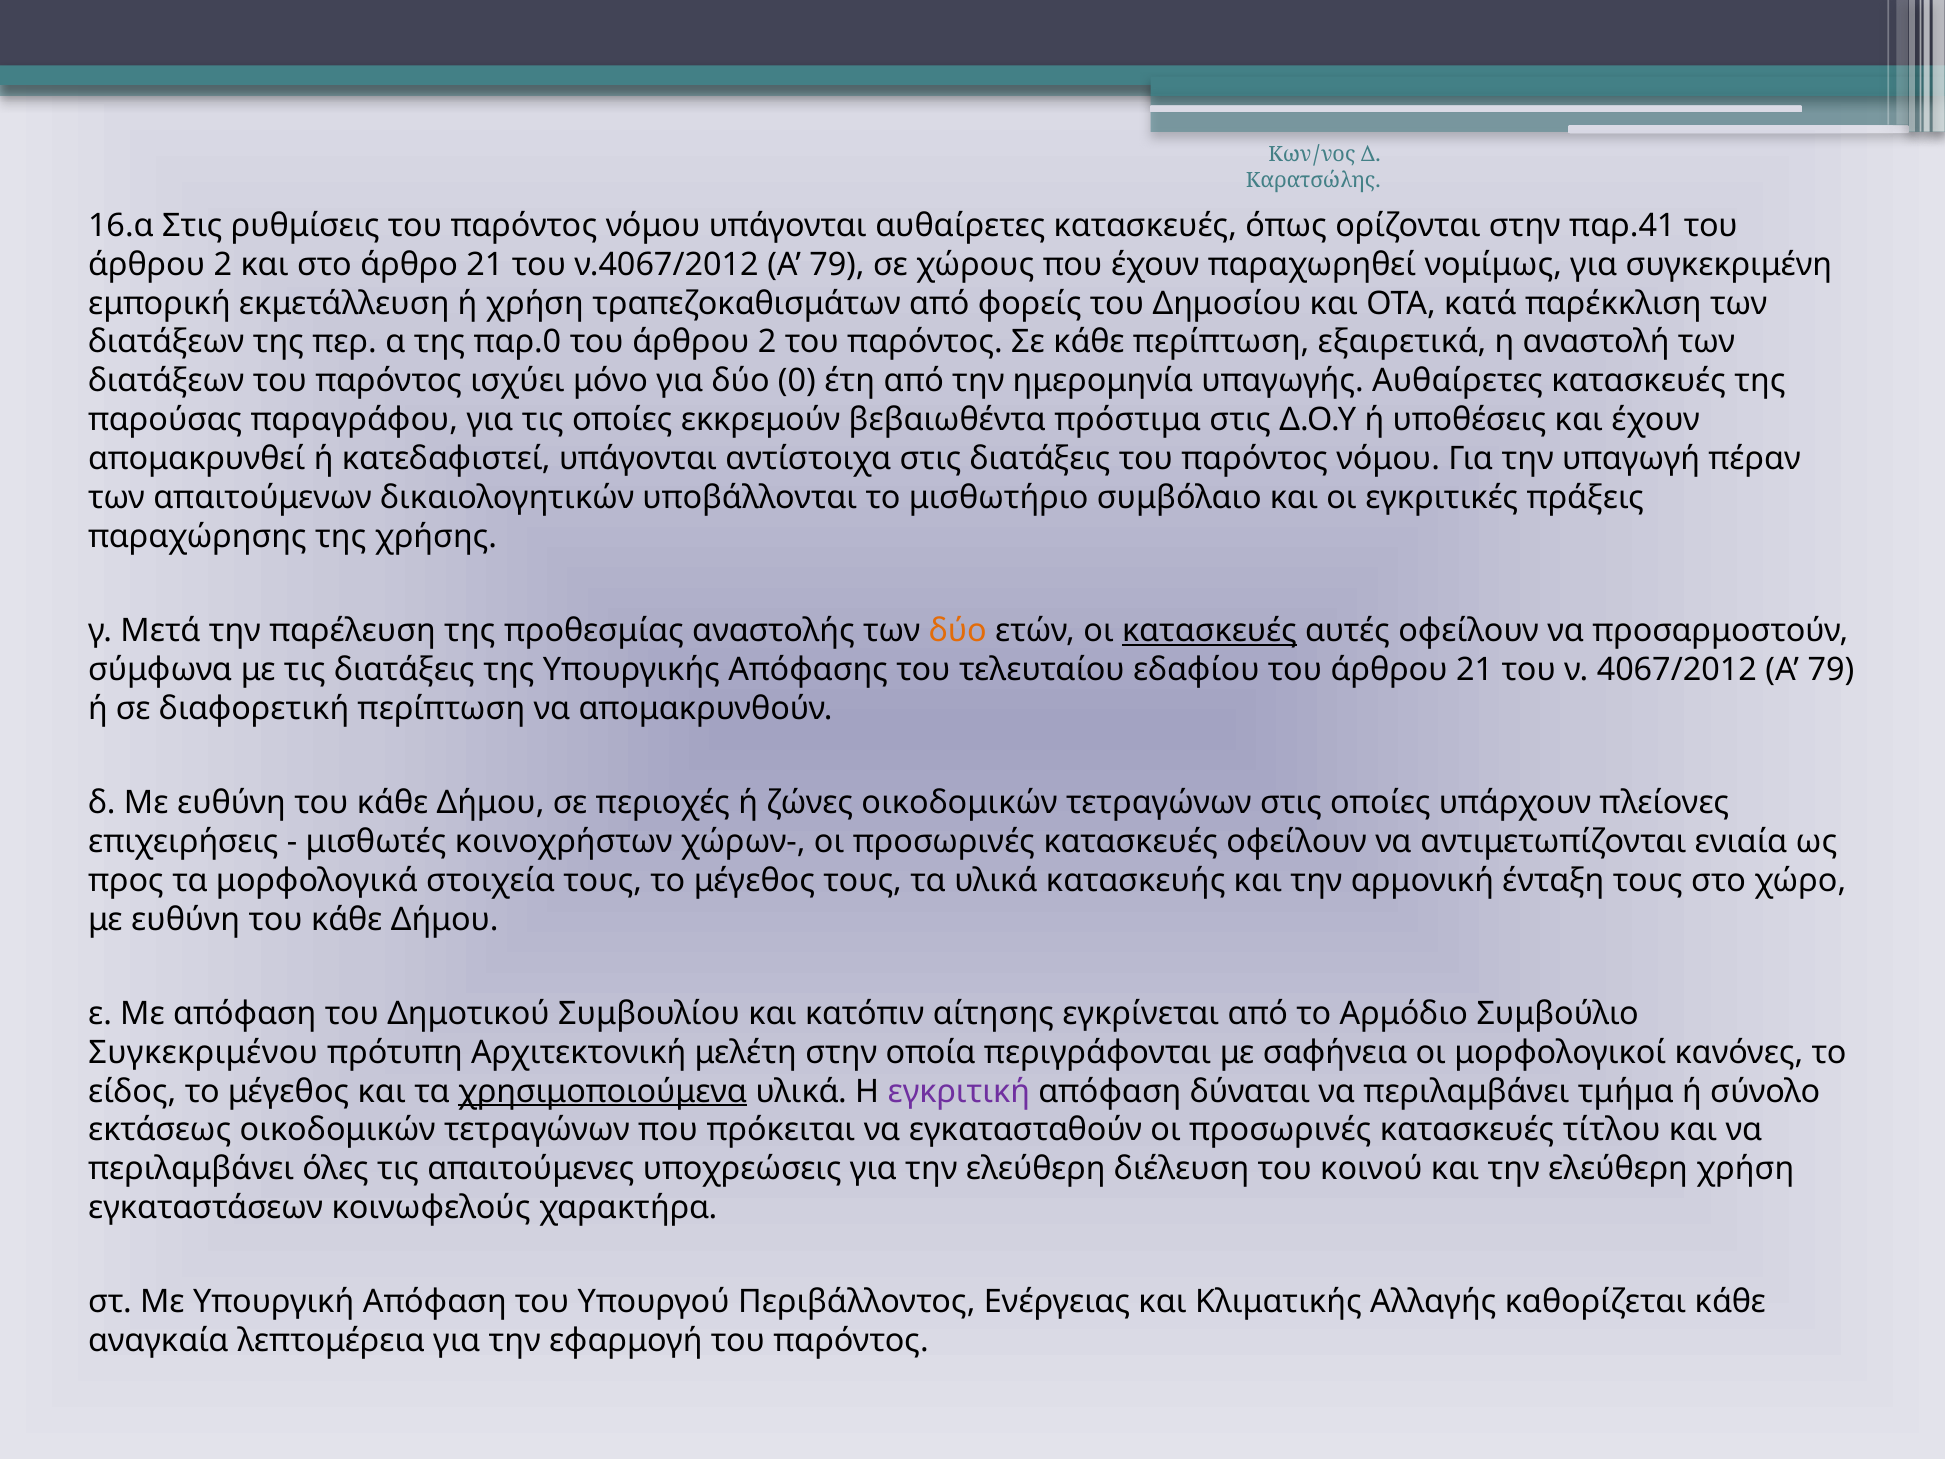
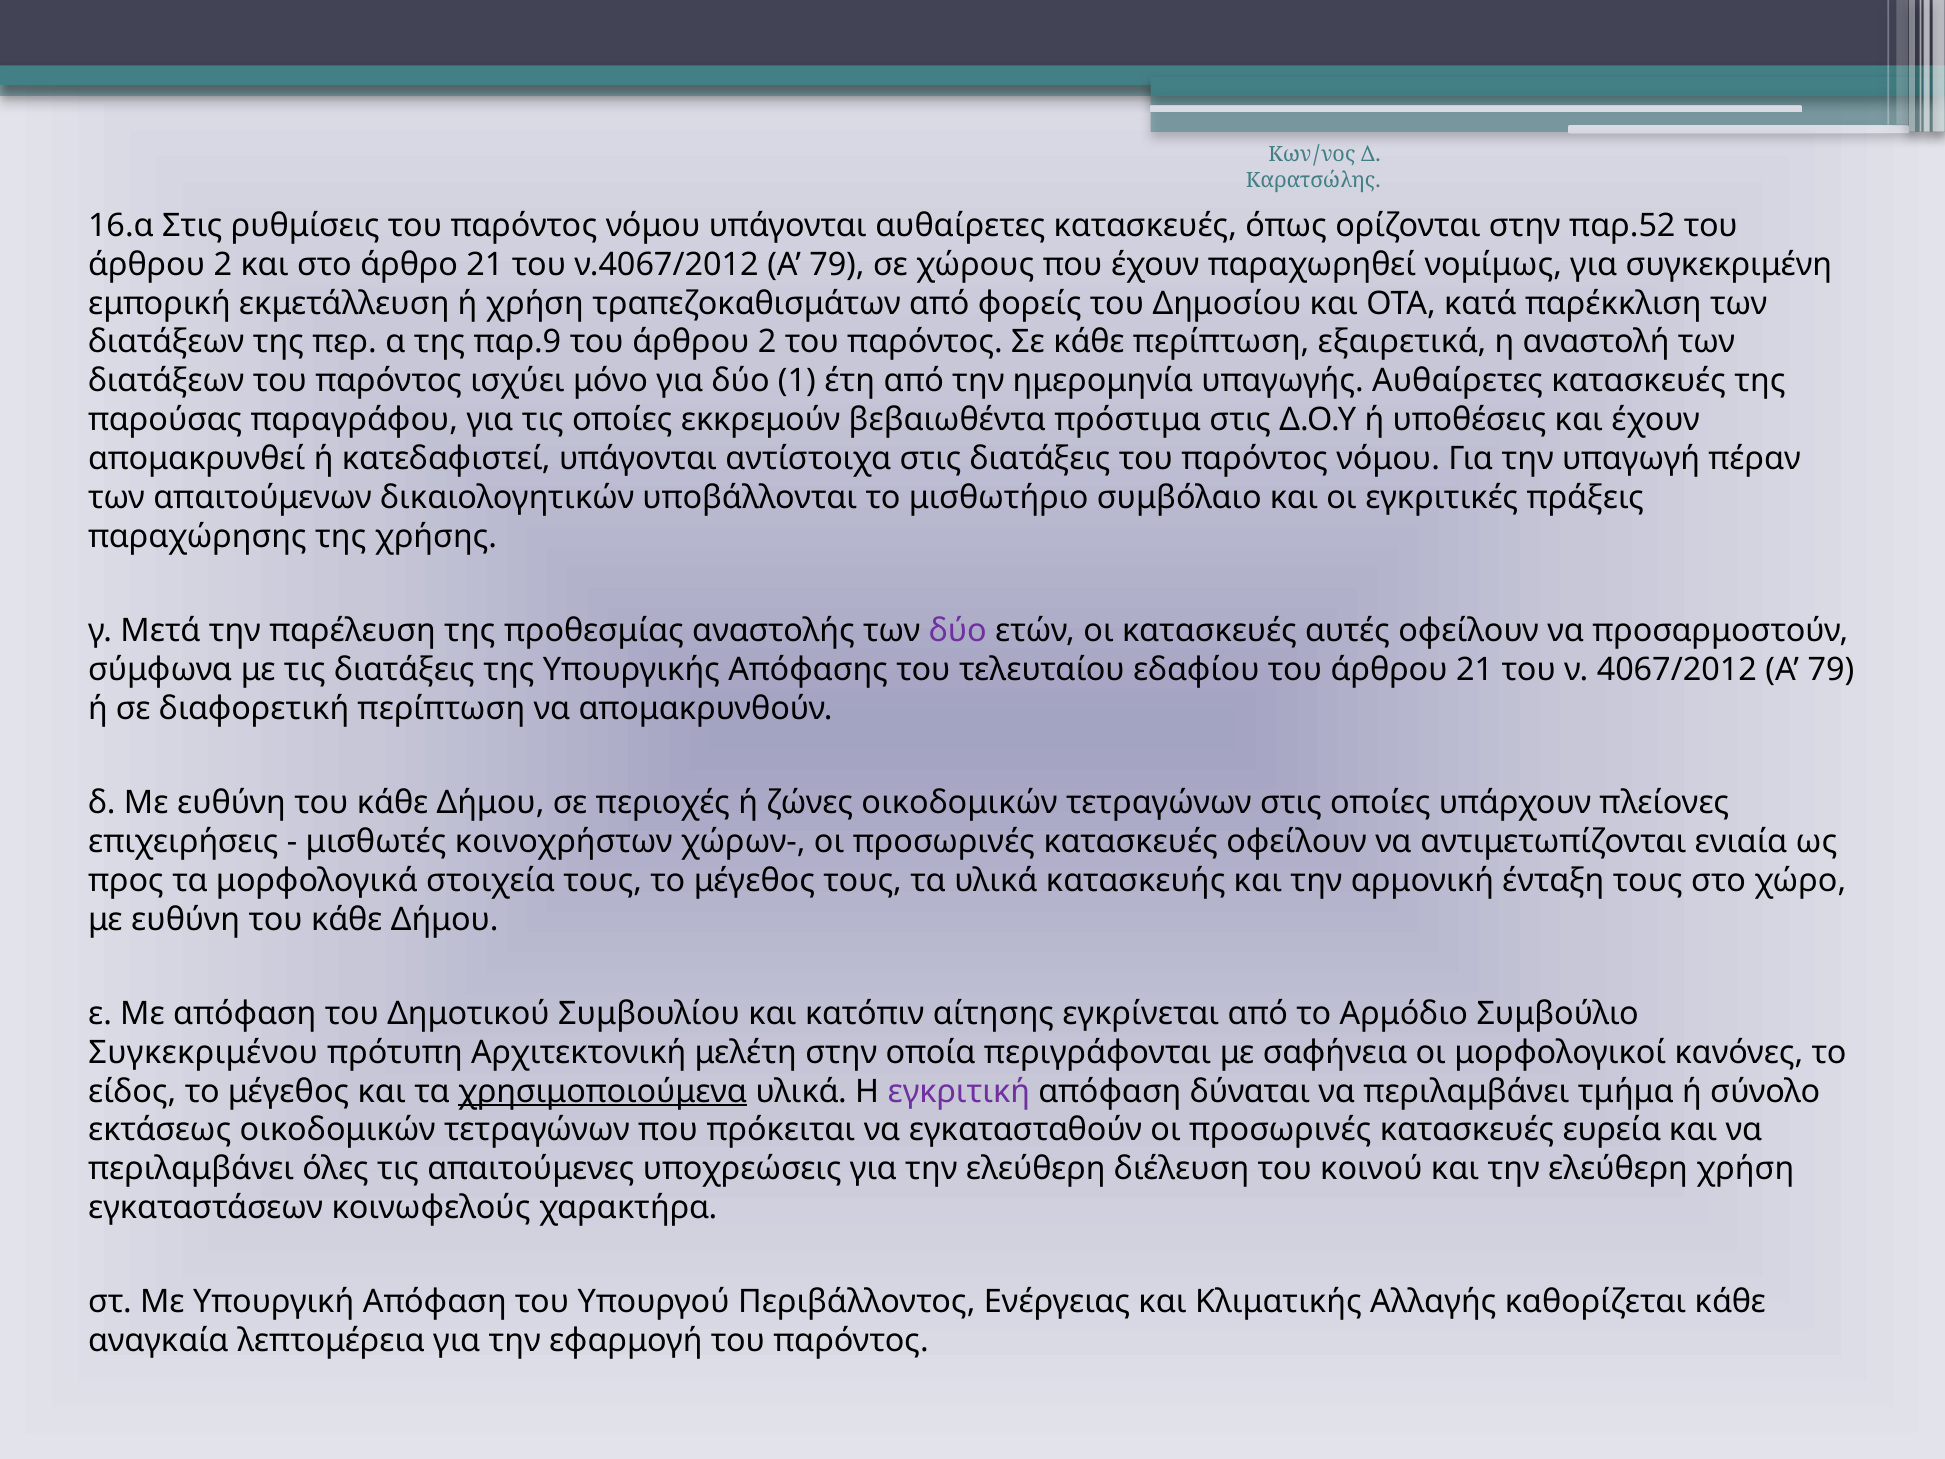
παρ.41: παρ.41 -> παρ.52 (1622, 226)
παρ.0: παρ.0 -> παρ.9 (517, 342)
0: 0 -> 1 (797, 381)
δύο colour: orange -> purple (958, 631)
κατασκευές underline: present -> none (1209, 631)
τίτλου: τίτλου -> ευρεία (1612, 1130)
